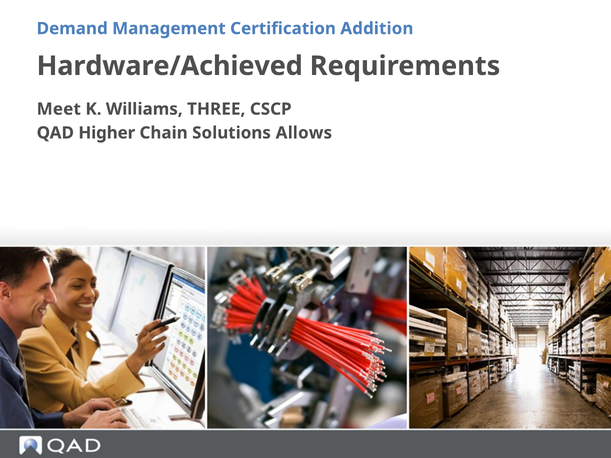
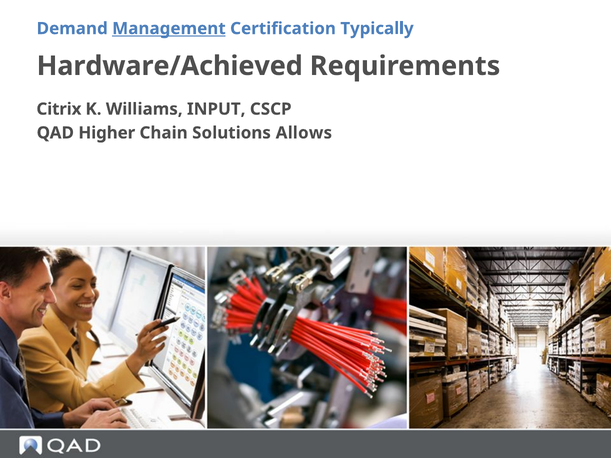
Management underline: none -> present (169, 29)
Addition: Addition -> Typically (377, 29)
Meet: Meet -> Citrix (59, 109)
THREE: THREE -> INPUT (216, 109)
